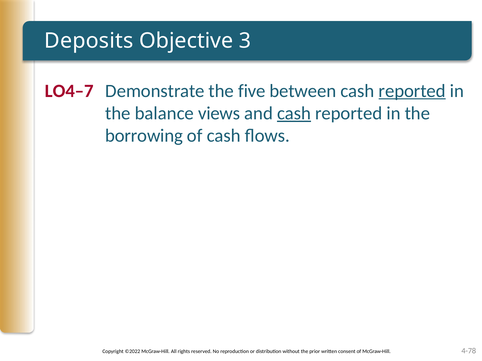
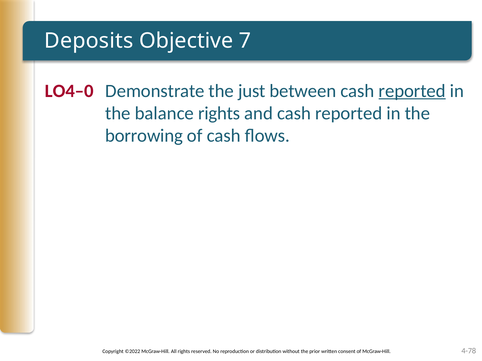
3: 3 -> 7 (245, 41)
LO4–7: LO4–7 -> LO4–0 (69, 91)
five: five -> just (252, 91)
balance views: views -> rights (219, 113)
cash underline: present -> none (294, 113)
